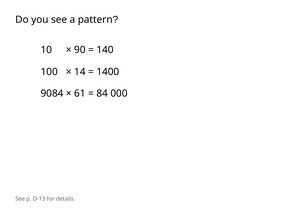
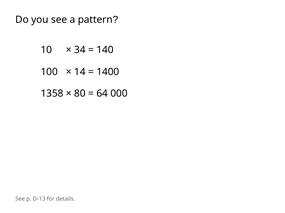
90: 90 -> 34 (80, 50)
9084: 9084 -> 1358 (52, 94)
61: 61 -> 80 (80, 94)
84: 84 -> 64 (102, 94)
